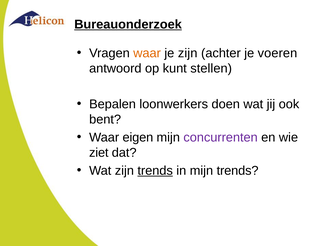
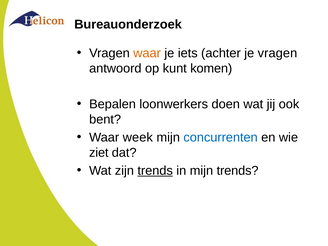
Bureauonderzoek underline: present -> none (128, 24)
je zijn: zijn -> iets (188, 53)
je voeren: voeren -> vragen (277, 53)
stellen: stellen -> komen (211, 68)
eigen: eigen -> week (138, 137)
concurrenten colour: purple -> blue (221, 137)
